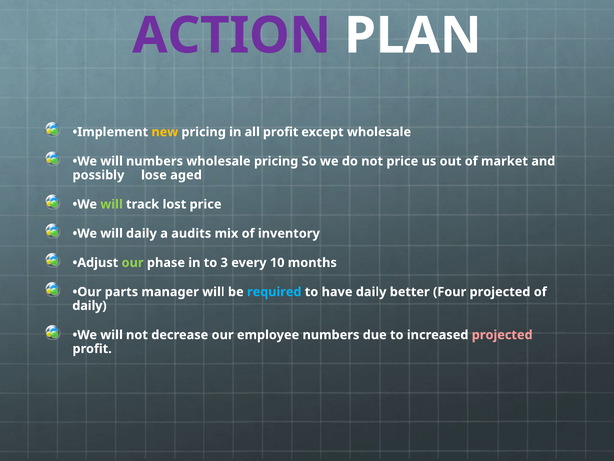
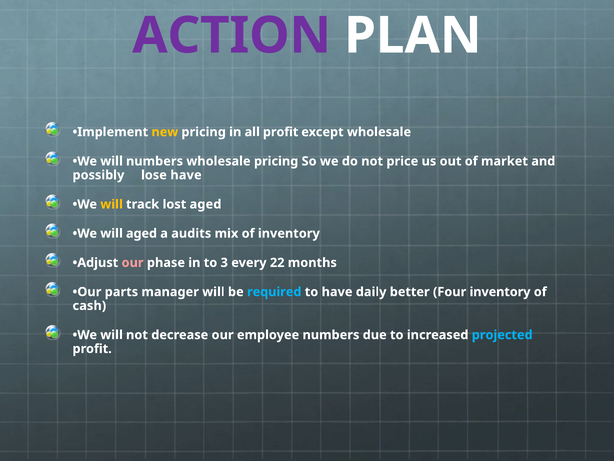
lose aged: aged -> have (186, 175)
will colour: light green -> yellow (112, 204)
lost price: price -> aged (205, 204)
will daily: daily -> aged (142, 233)
our colour: light green -> pink (133, 262)
10: 10 -> 22 (277, 262)
Four projected: projected -> inventory (500, 292)
daily: daily -> cash (89, 305)
projected colour: pink -> light blue (502, 335)
